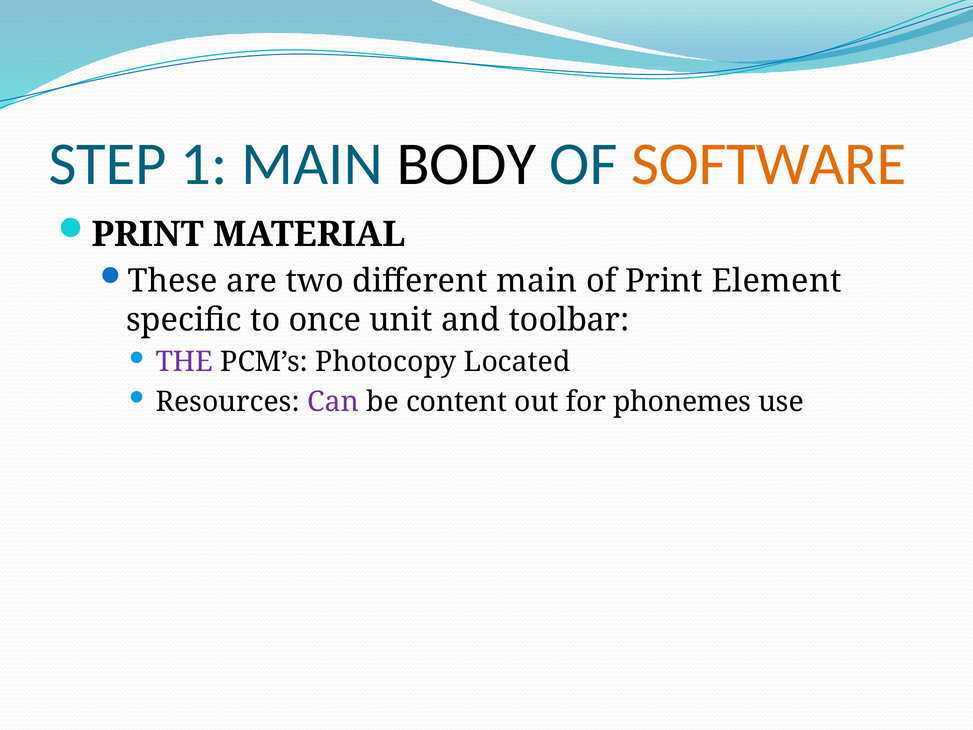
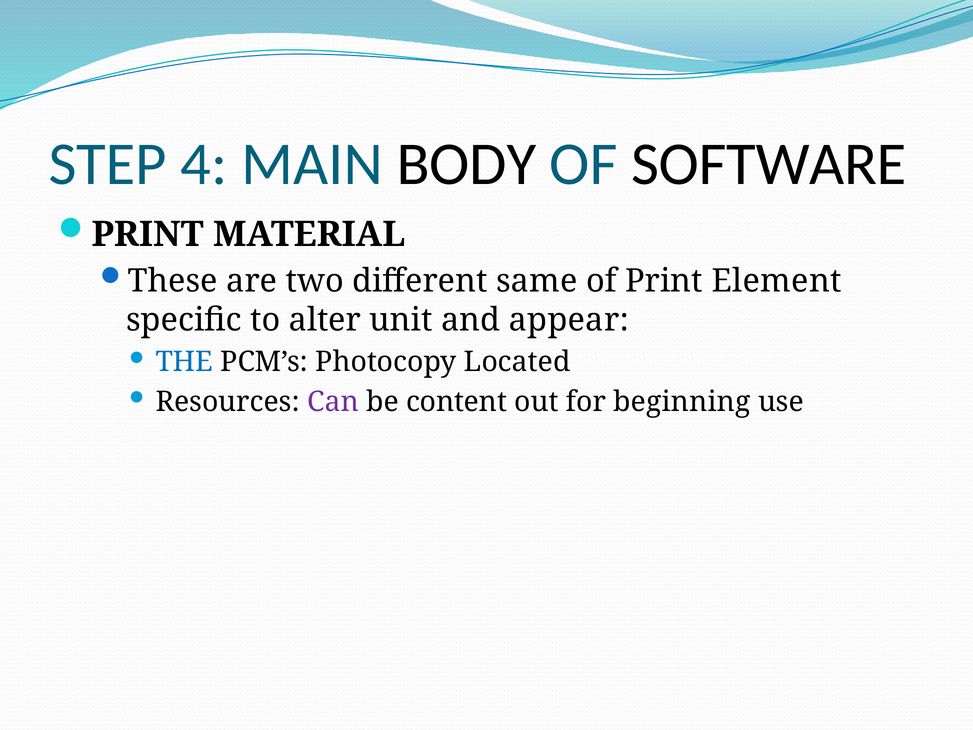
1: 1 -> 4 (204, 164)
SOFTWARE colour: orange -> black (769, 164)
different main: main -> same (537, 281)
once: once -> alter (325, 320)
toolbar: toolbar -> appear (569, 320)
THE colour: purple -> blue (184, 362)
phonemes: phonemes -> beginning (682, 402)
